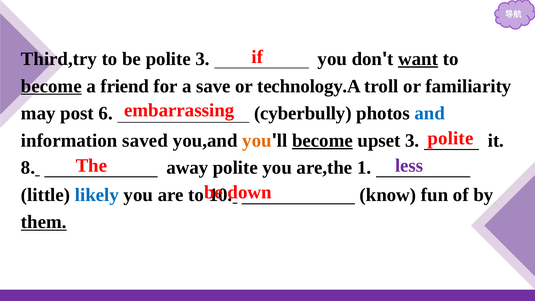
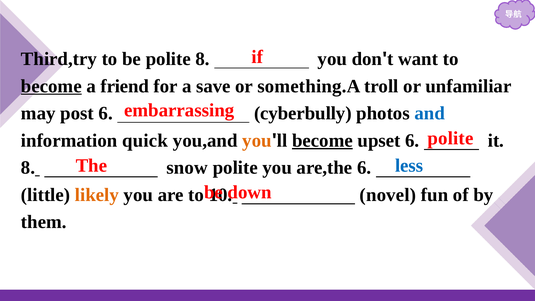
polite 3: 3 -> 8 (203, 59)
want underline: present -> none (418, 59)
technology.A: technology.A -> something.A (309, 86)
familiarity: familiarity -> unfamiliar (468, 86)
saved: saved -> quick (145, 140)
upset 3: 3 -> 6 (412, 140)
less colour: purple -> blue (409, 166)
away: away -> snow (187, 168)
are,the 1: 1 -> 6 (364, 168)
likely colour: blue -> orange (97, 195)
know: know -> novel (388, 195)
them underline: present -> none (44, 222)
